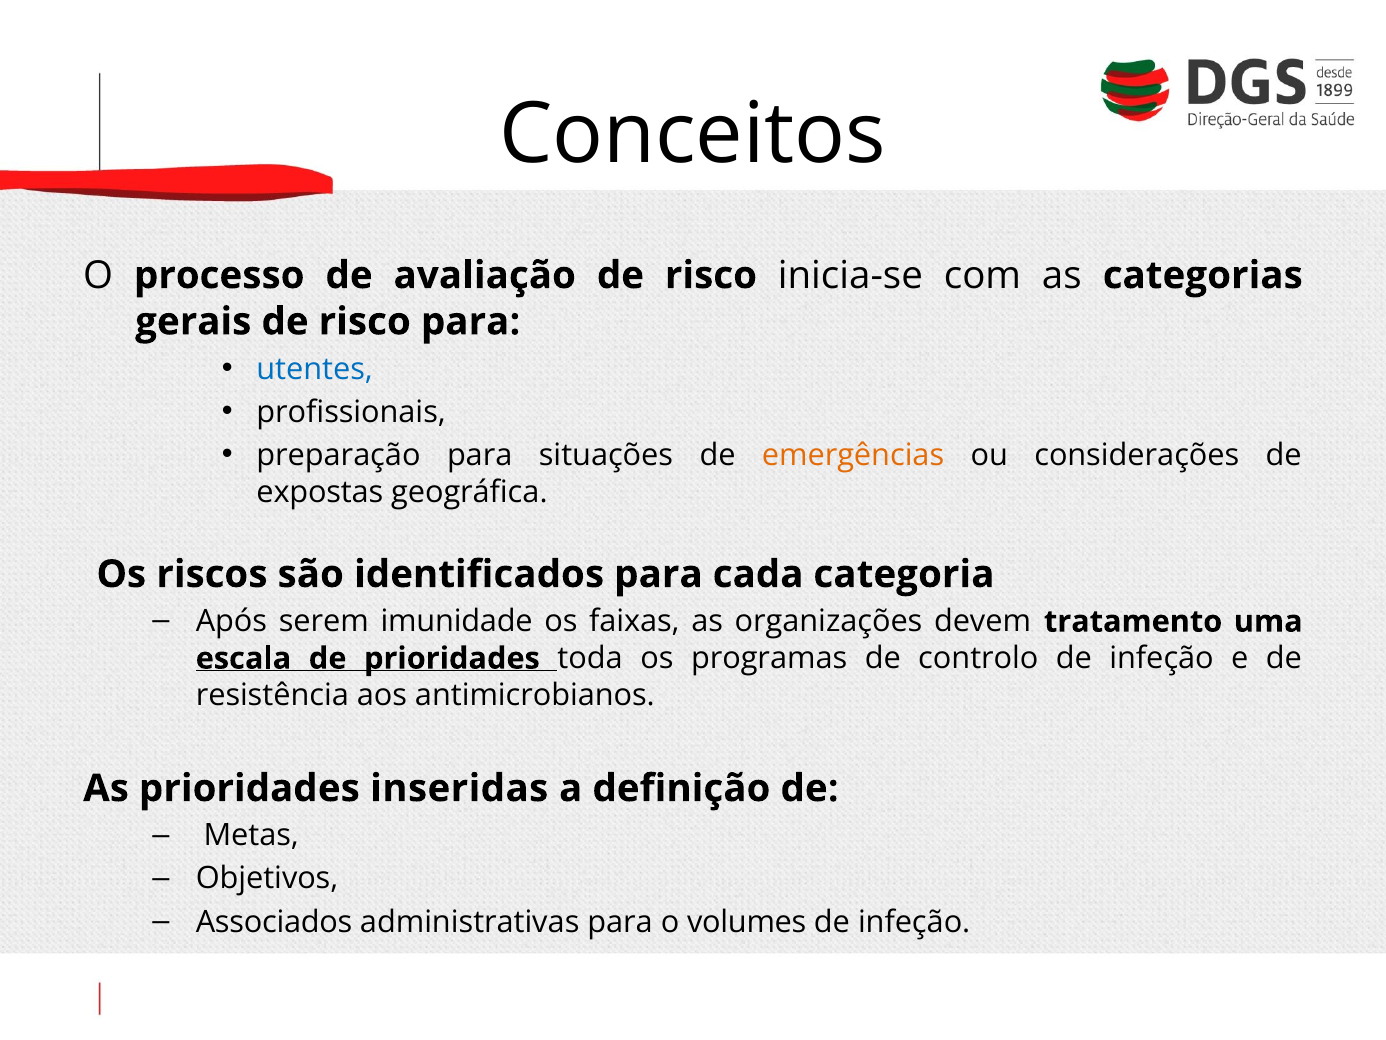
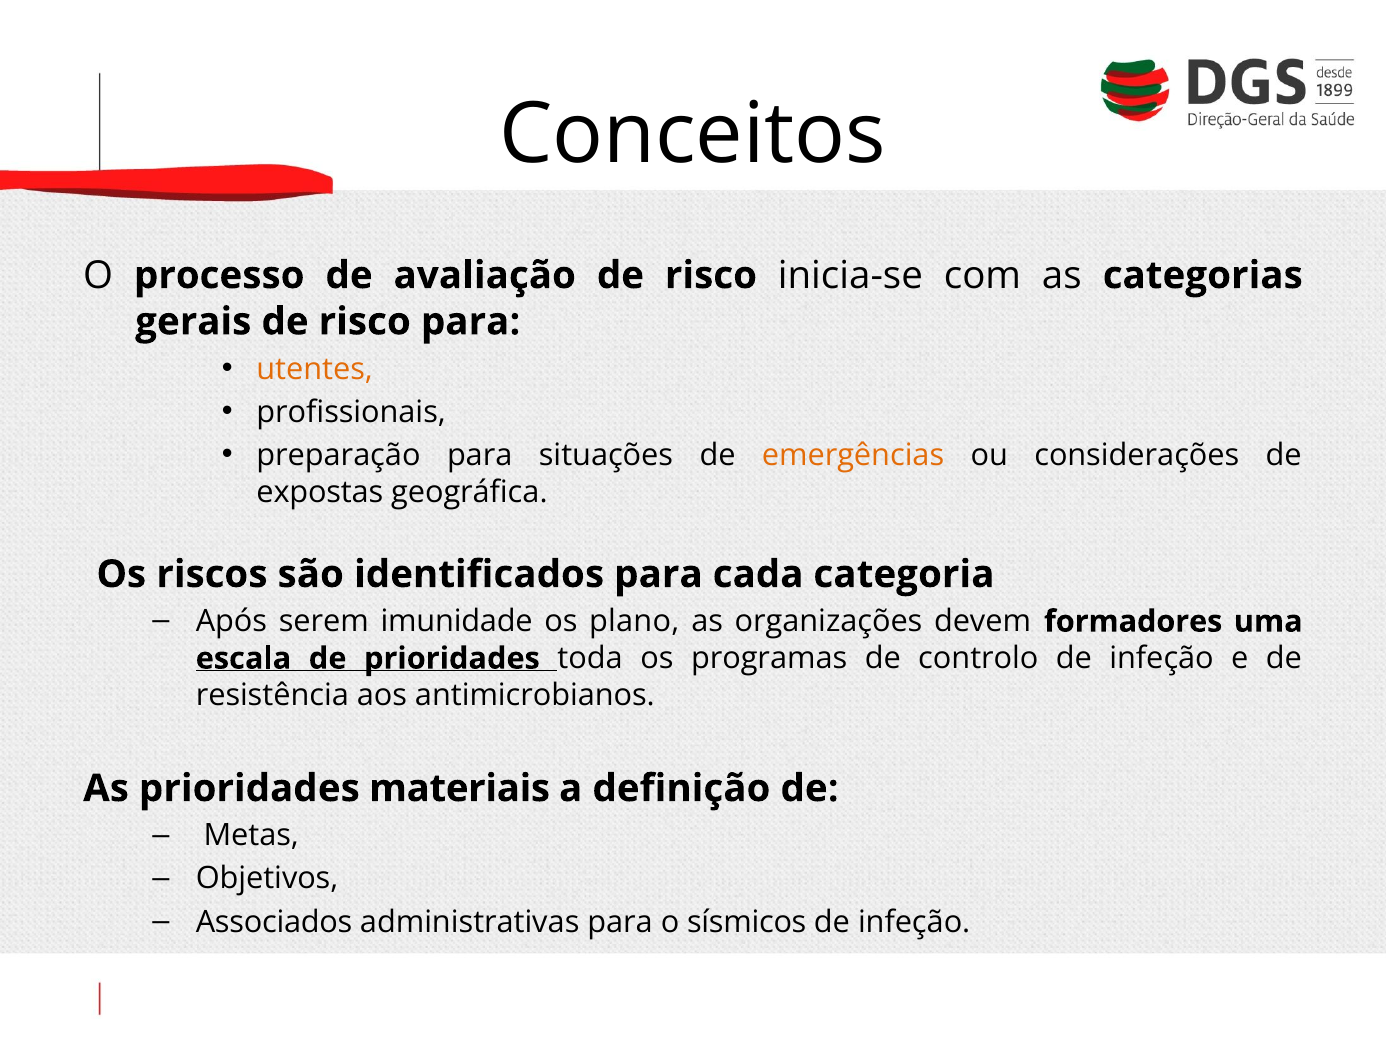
utentes colour: blue -> orange (315, 369)
faixas: faixas -> plano (634, 621)
tratamento: tratamento -> formadores (1133, 621)
inseridas: inseridas -> materiais (460, 788)
volumes: volumes -> sísmicos (747, 921)
